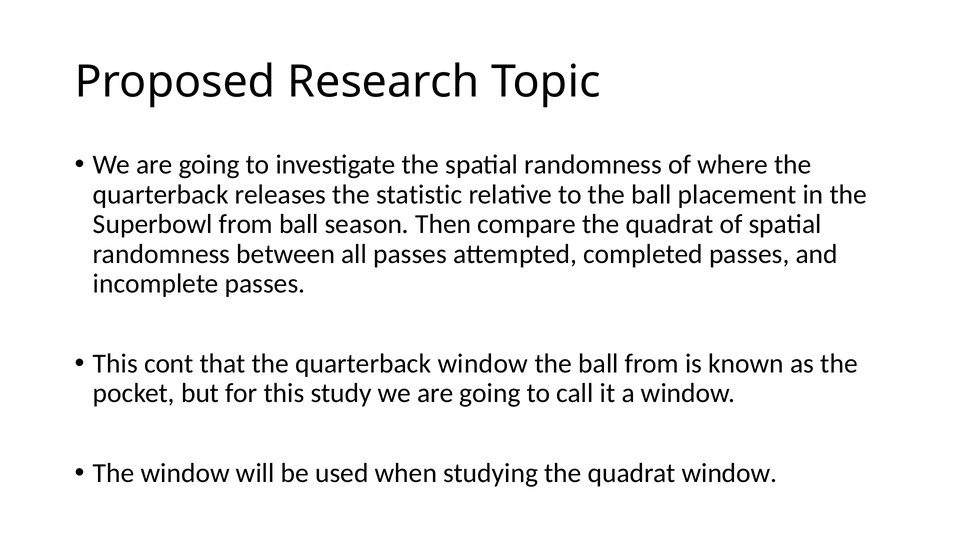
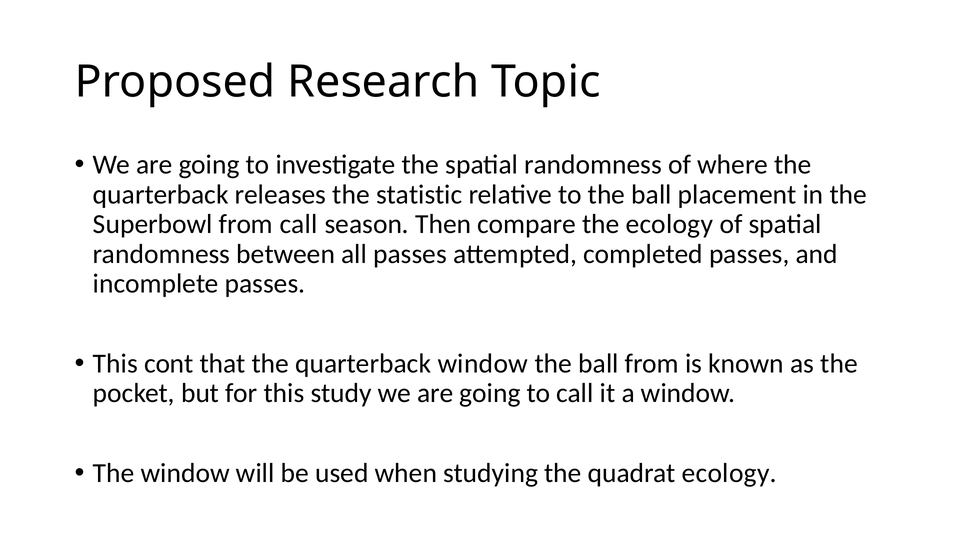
from ball: ball -> call (299, 225)
compare the quadrat: quadrat -> ecology (669, 225)
quadrat window: window -> ecology (729, 474)
